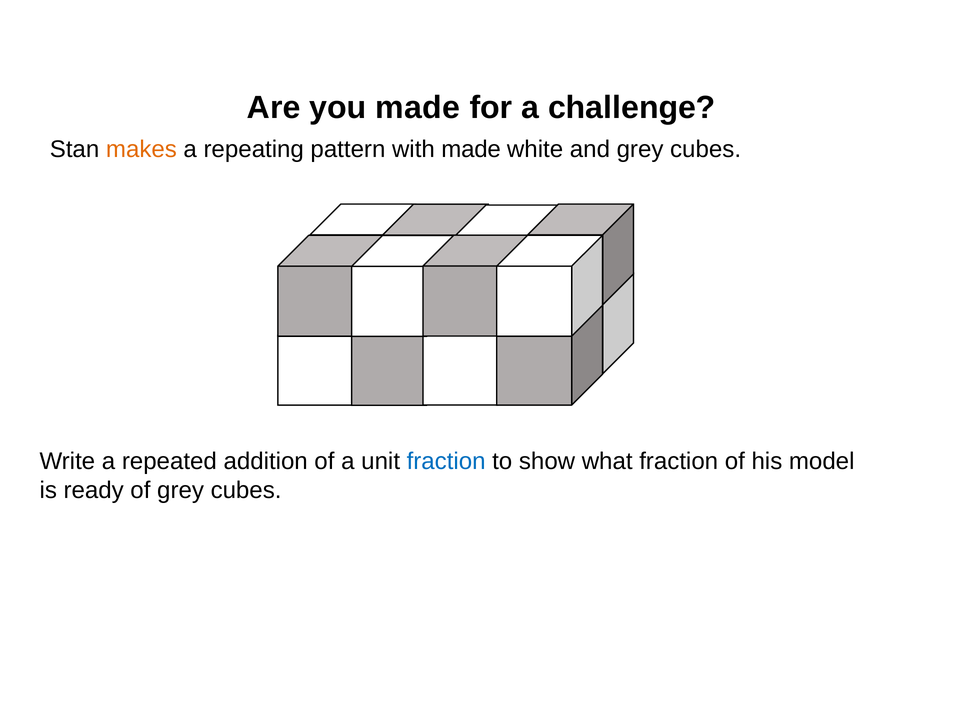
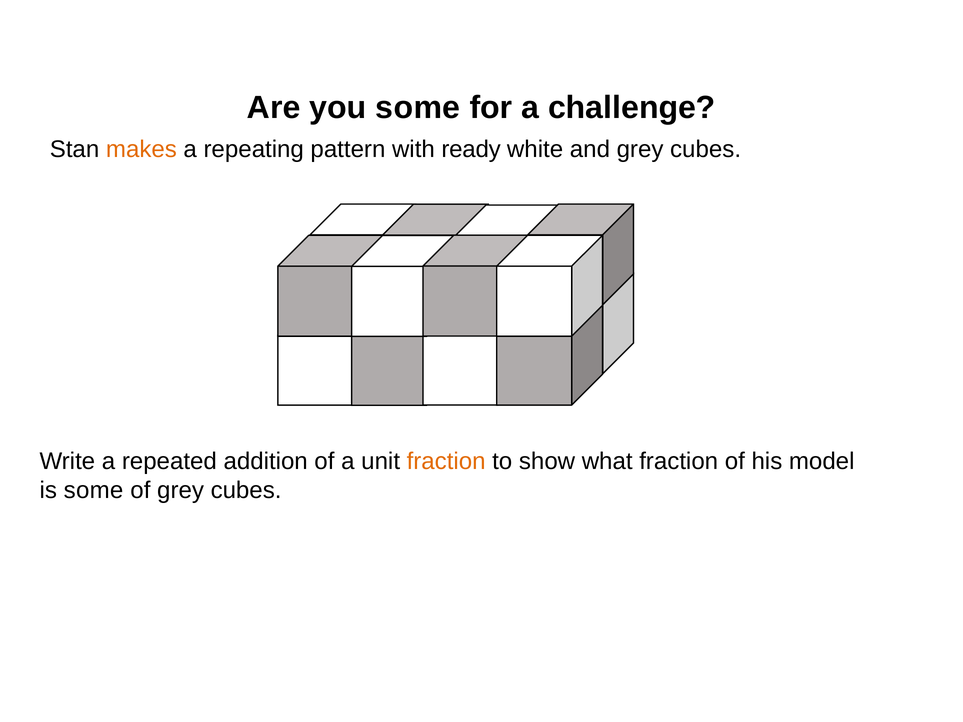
you made: made -> some (418, 108)
with made: made -> ready (471, 149)
fraction colour: blue -> orange (446, 461)
is ready: ready -> some (94, 490)
